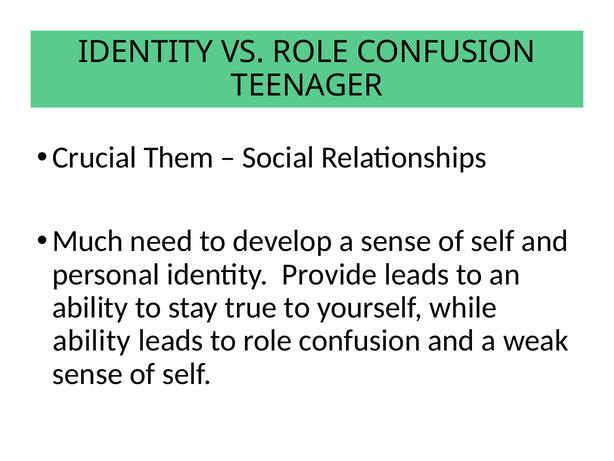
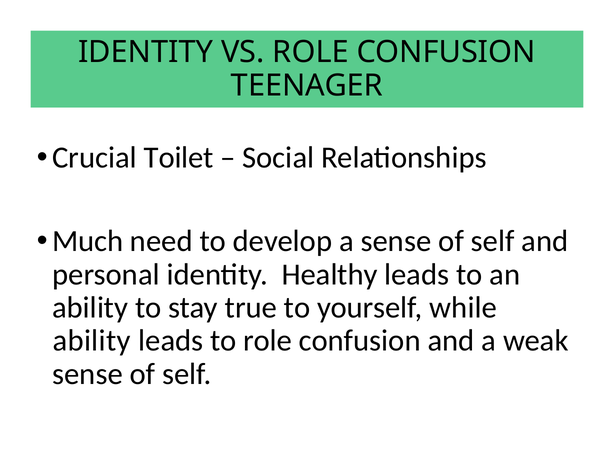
Them: Them -> Toilet (179, 158)
Provide: Provide -> Healthy (330, 274)
